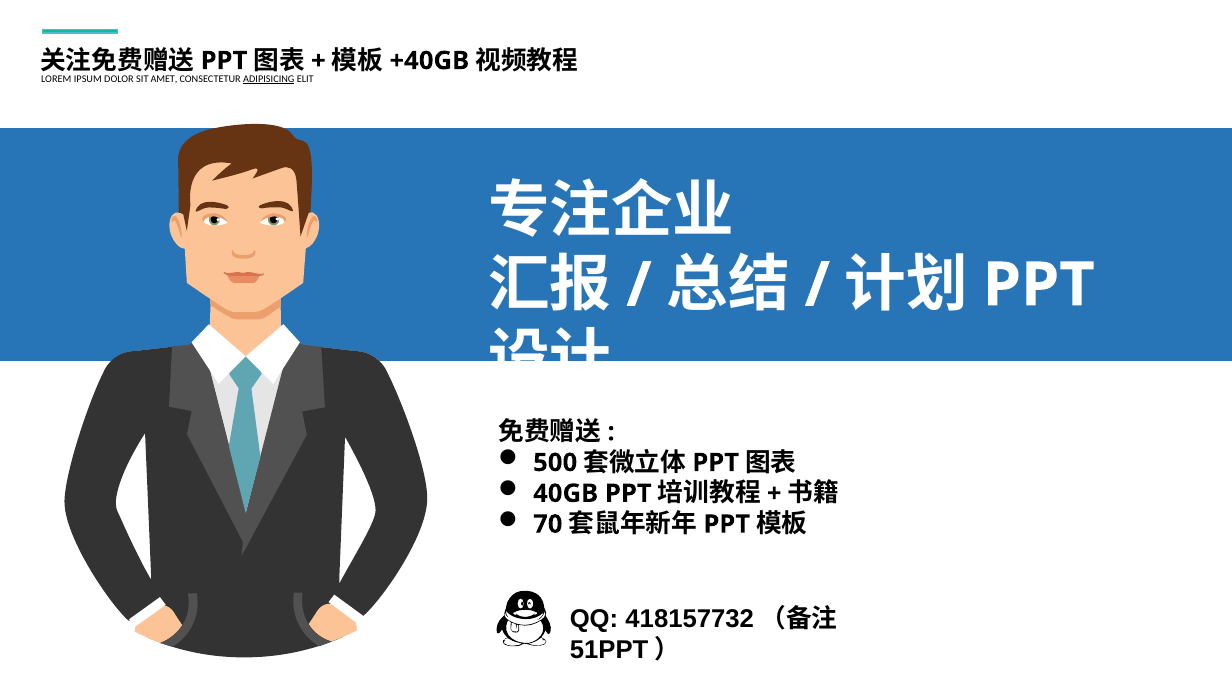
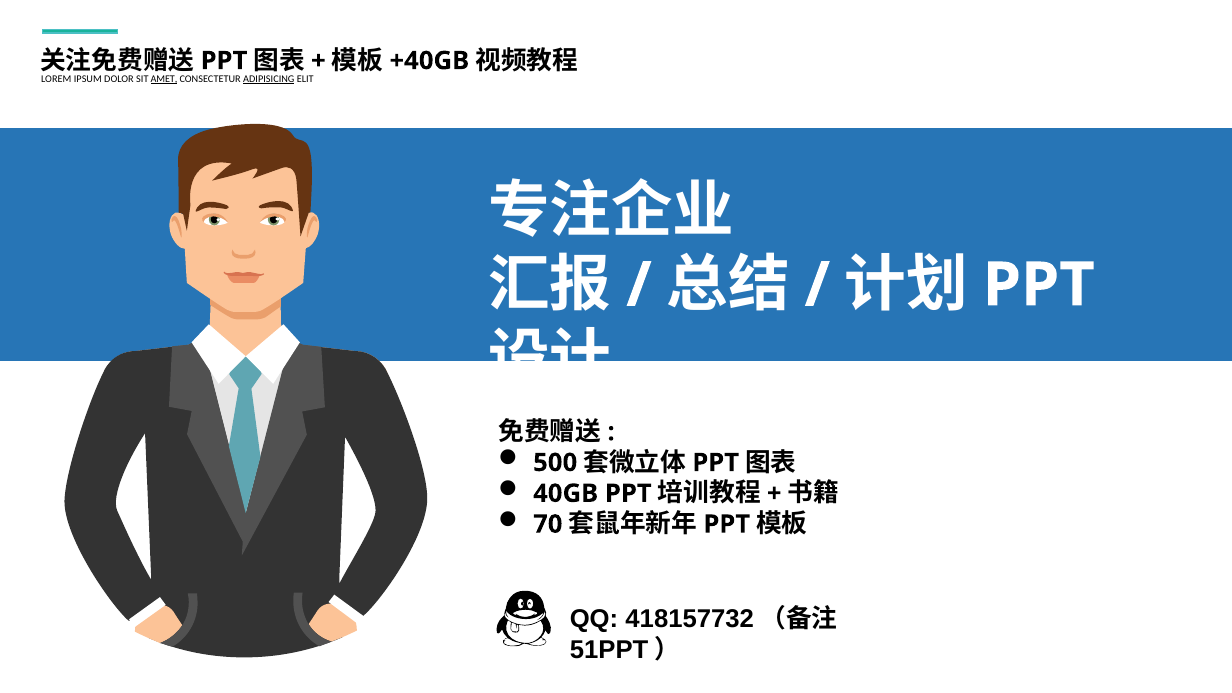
AMET underline: none -> present (164, 79)
